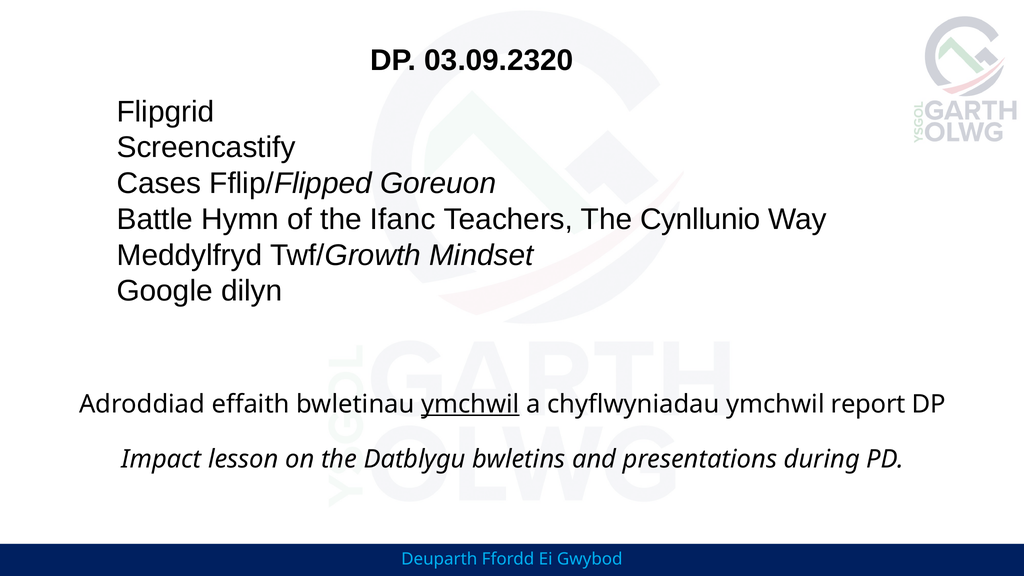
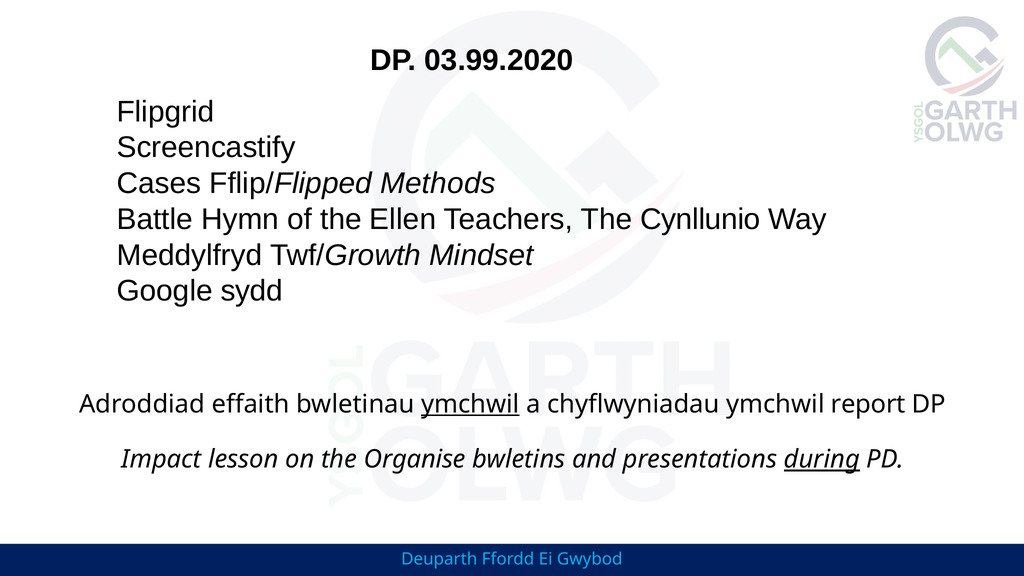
03.09.2320: 03.09.2320 -> 03.99.2020 (499, 61)
Goreuon: Goreuon -> Methods (438, 183)
Ifanc: Ifanc -> Ellen (403, 219)
dilyn: dilyn -> sydd (252, 291)
Datblygu: Datblygu -> Organise (415, 459)
during underline: none -> present (822, 459)
